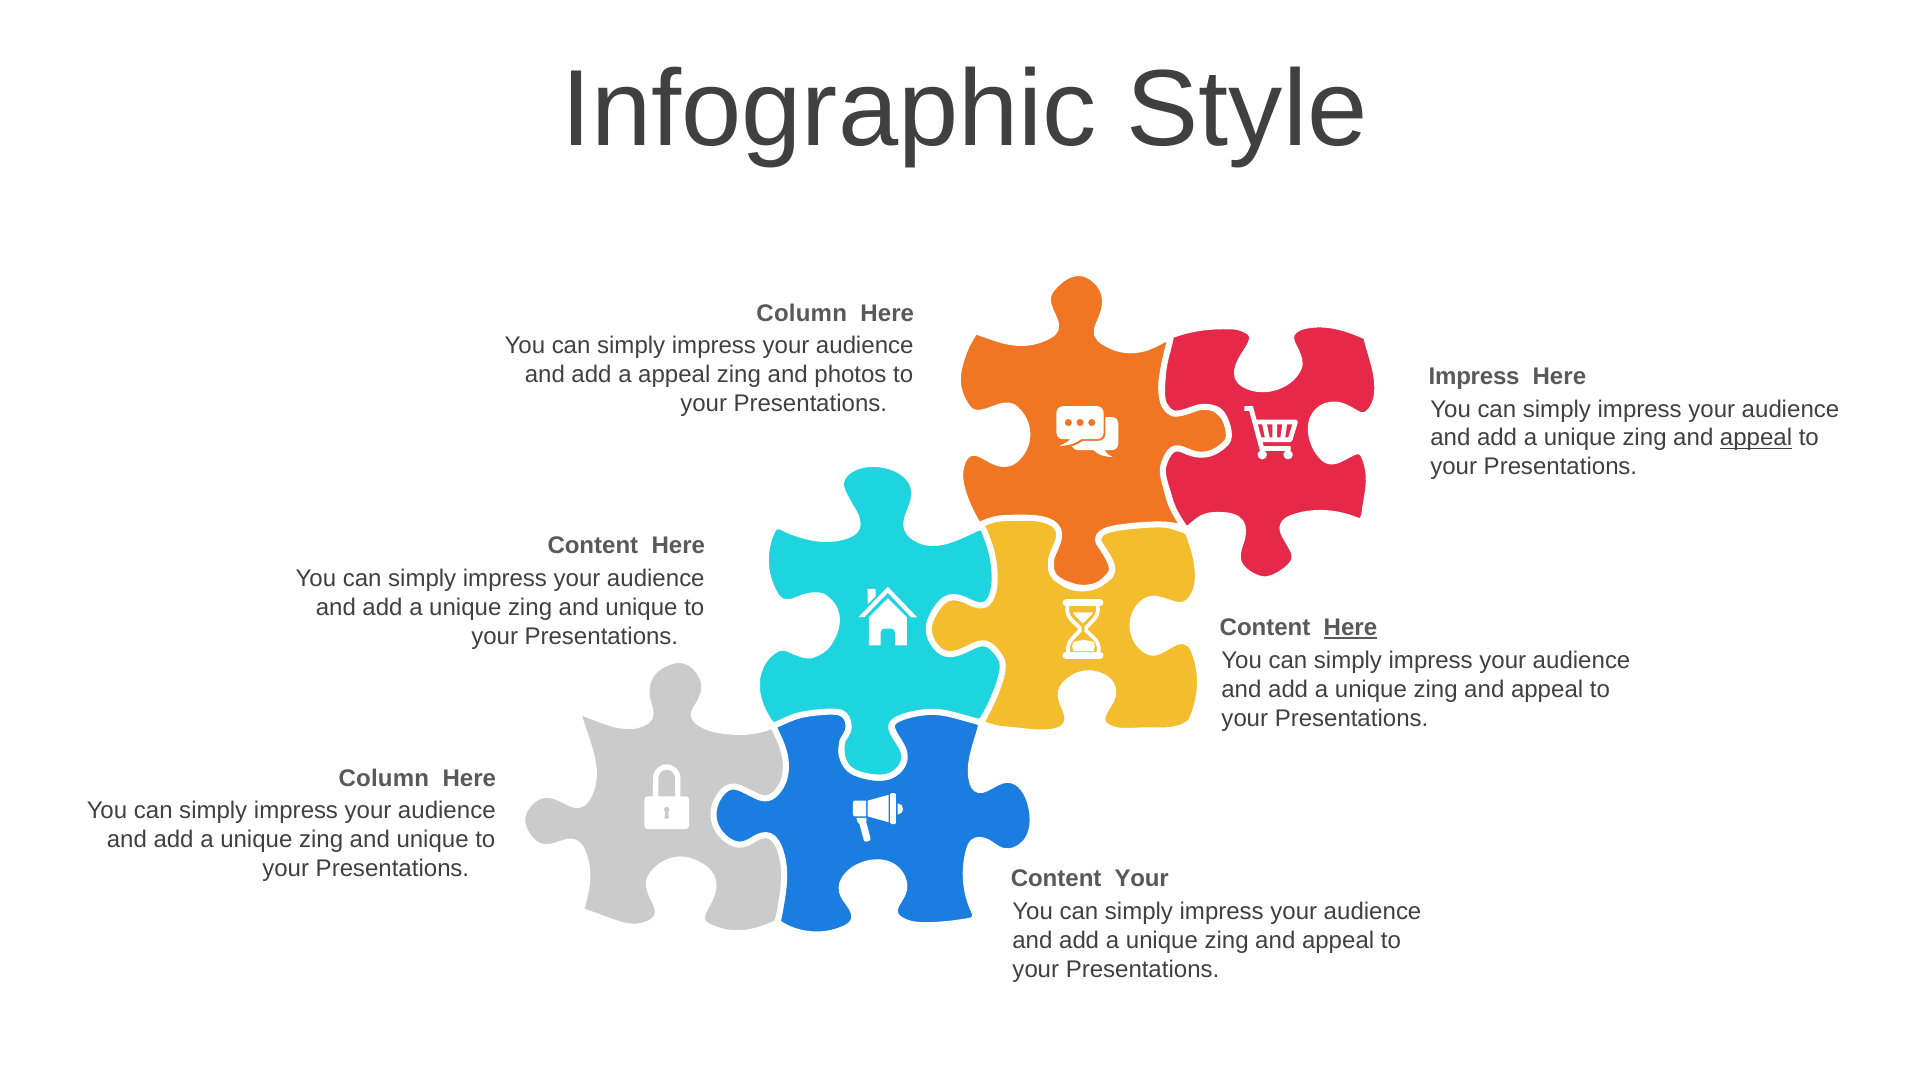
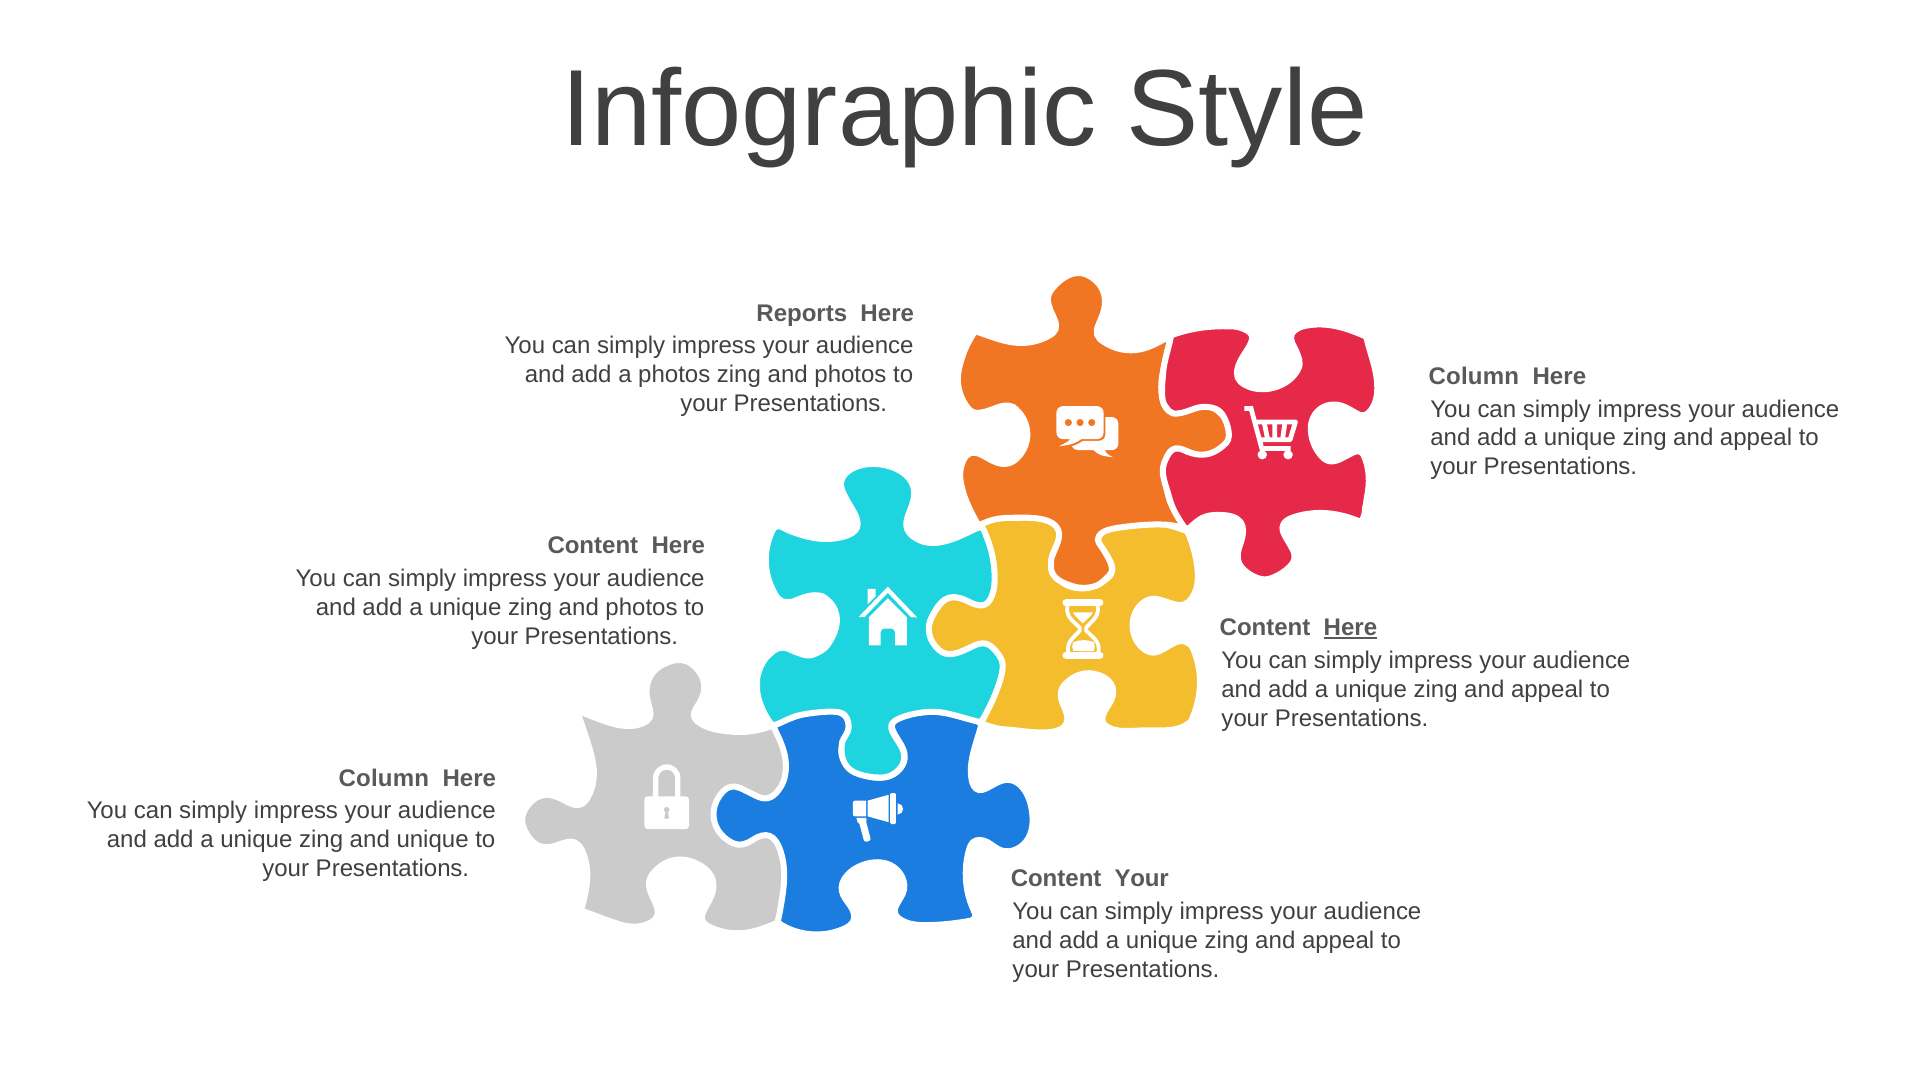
Column: Column -> Reports (802, 313)
a appeal: appeal -> photos (674, 375)
Impress: Impress -> Column (1474, 376)
appeal underline: present -> none (1756, 438)
unique: unique -> photos (642, 607)
